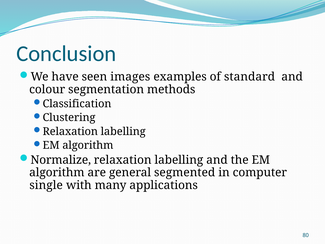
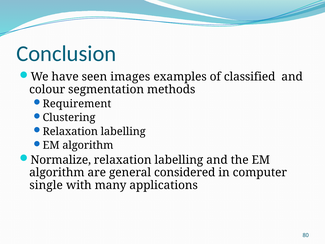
standard: standard -> classified (250, 77)
Classification: Classification -> Requirement (77, 104)
segmented: segmented -> considered (185, 172)
